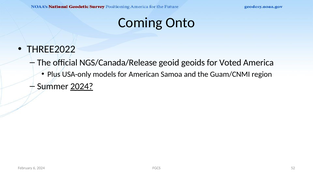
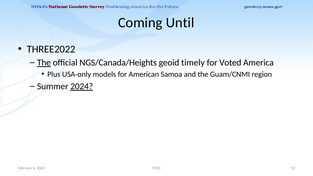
Onto: Onto -> Until (180, 23)
The underline: none -> present (44, 63)
NGS/Canada/Release: NGS/Canada/Release -> NGS/Canada/Heights (118, 63)
geoids: geoids -> timely (193, 63)
